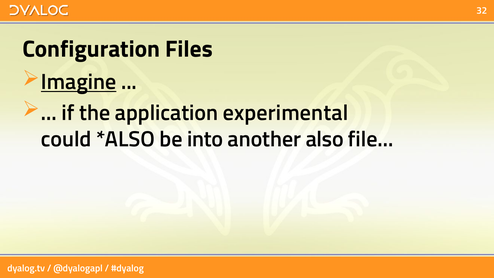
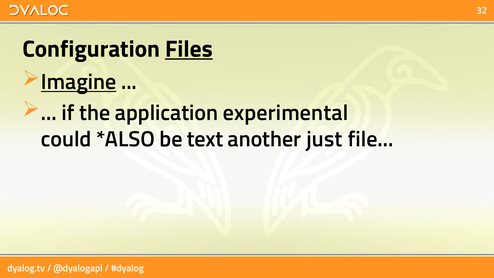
Files underline: none -> present (189, 49)
into: into -> text (205, 139)
also: also -> just (324, 139)
